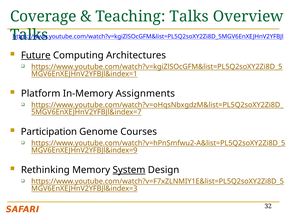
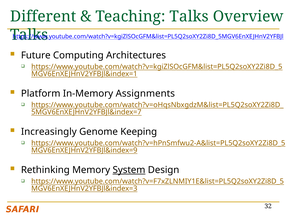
Coverage: Coverage -> Different (43, 16)
Future underline: present -> none (36, 55)
Participation: Participation -> Increasingly (49, 132)
Courses: Courses -> Keeping (139, 132)
